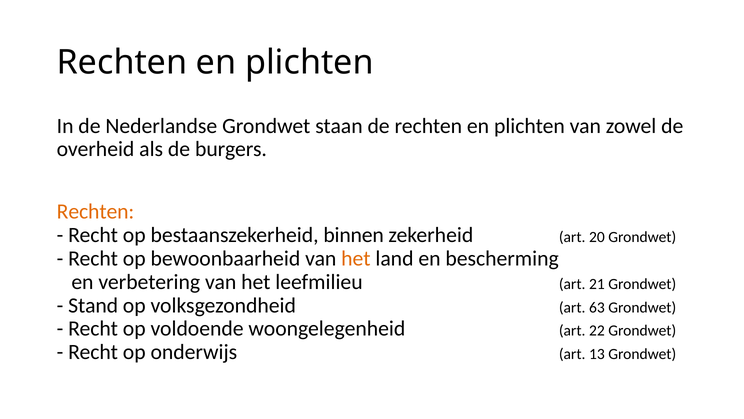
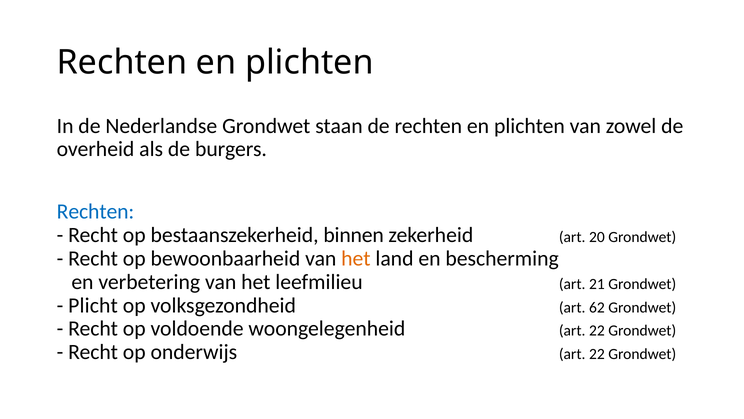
Rechten colour: orange -> blue (95, 211)
Stand: Stand -> Plicht (93, 305)
63: 63 -> 62 (597, 307)
onderwijs art 13: 13 -> 22 (597, 354)
